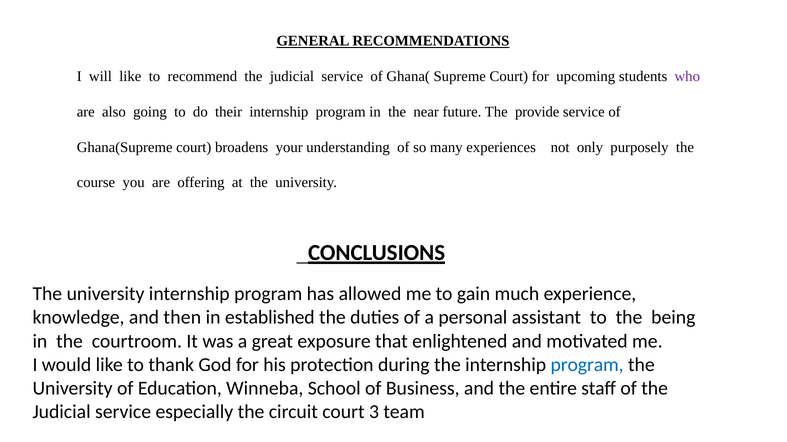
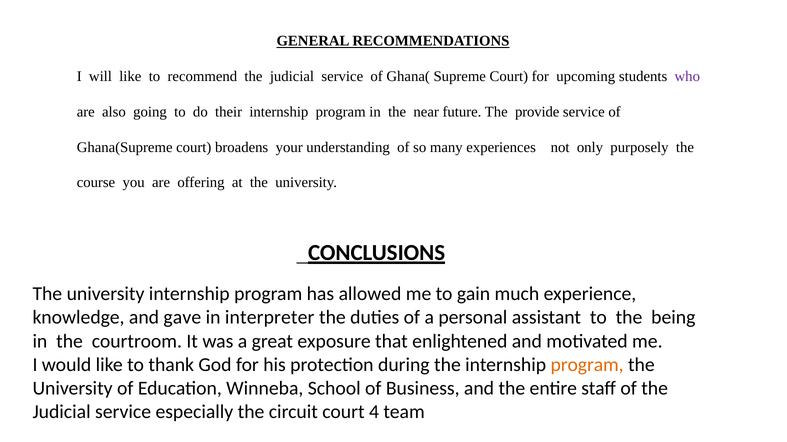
then: then -> gave (182, 318)
established: established -> interpreter (270, 318)
program colour: blue -> orange (587, 365)
3: 3 -> 4 (374, 412)
